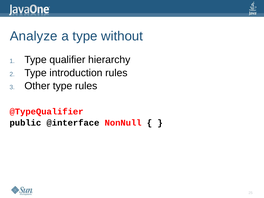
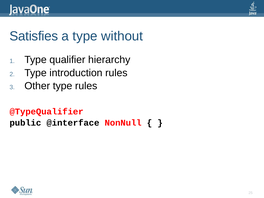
Analyze: Analyze -> Satisfies (34, 36)
